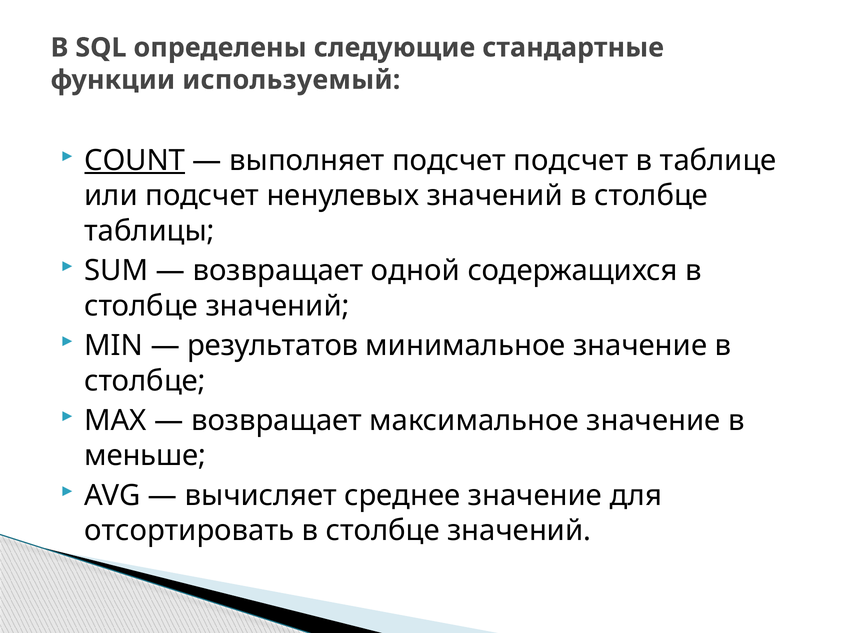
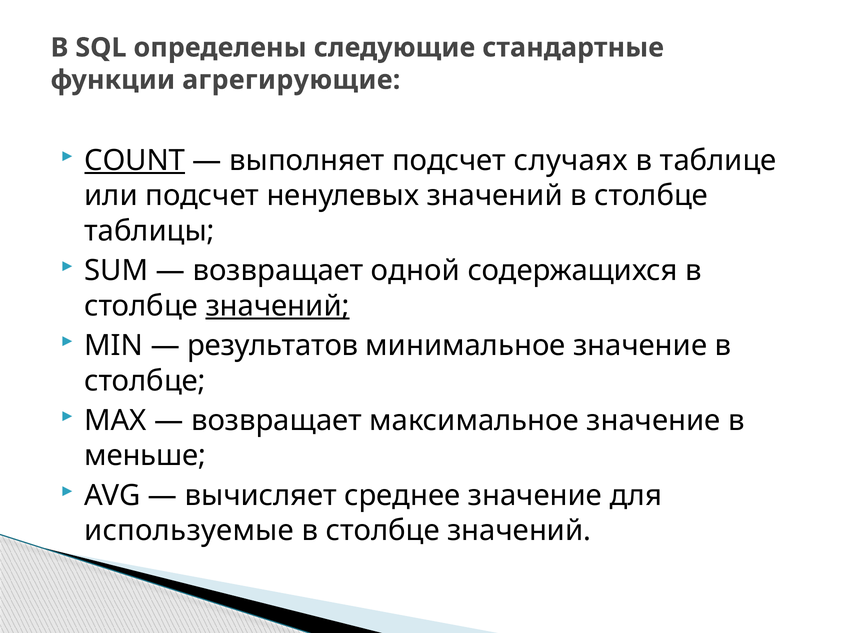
используемый: используемый -> агрегирующие (291, 80)
подсчет подсчет: подсчет -> случаях (571, 161)
значений underline: none -> present (278, 306)
отсортировать: отсортировать -> используемые (189, 531)
